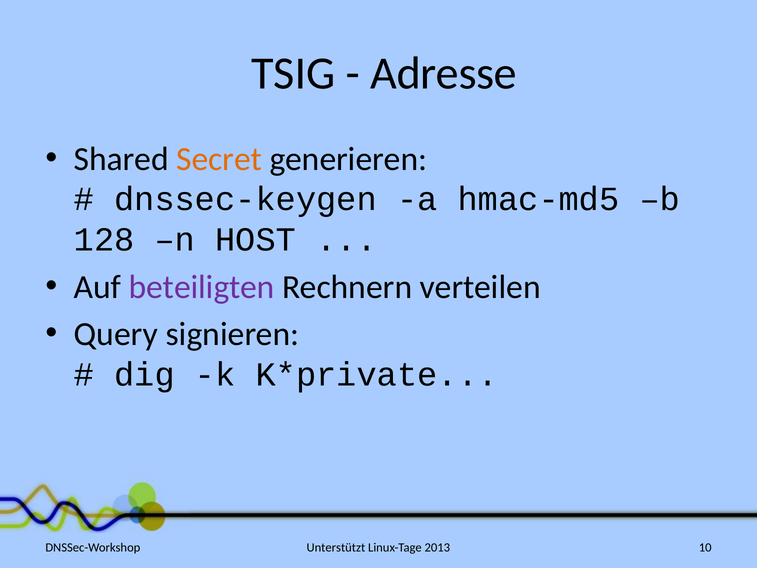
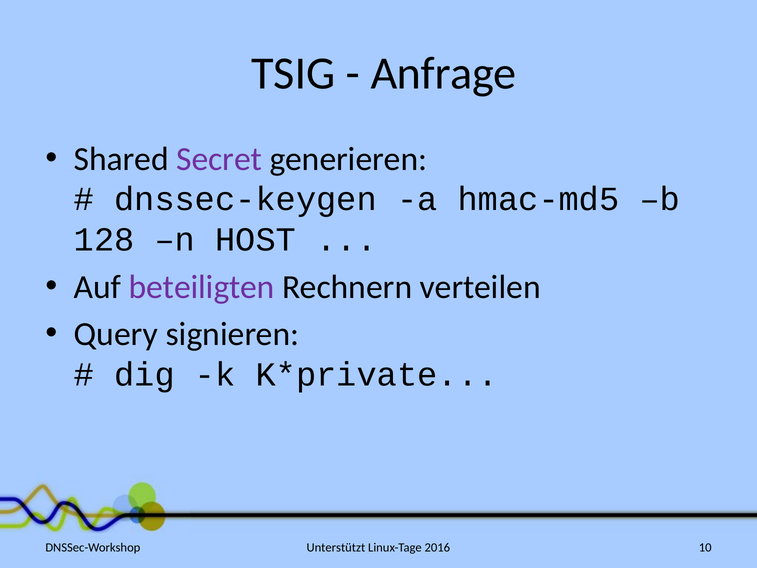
Adresse: Adresse -> Anfrage (443, 73)
Secret colour: orange -> purple (219, 159)
2013: 2013 -> 2016 (437, 547)
